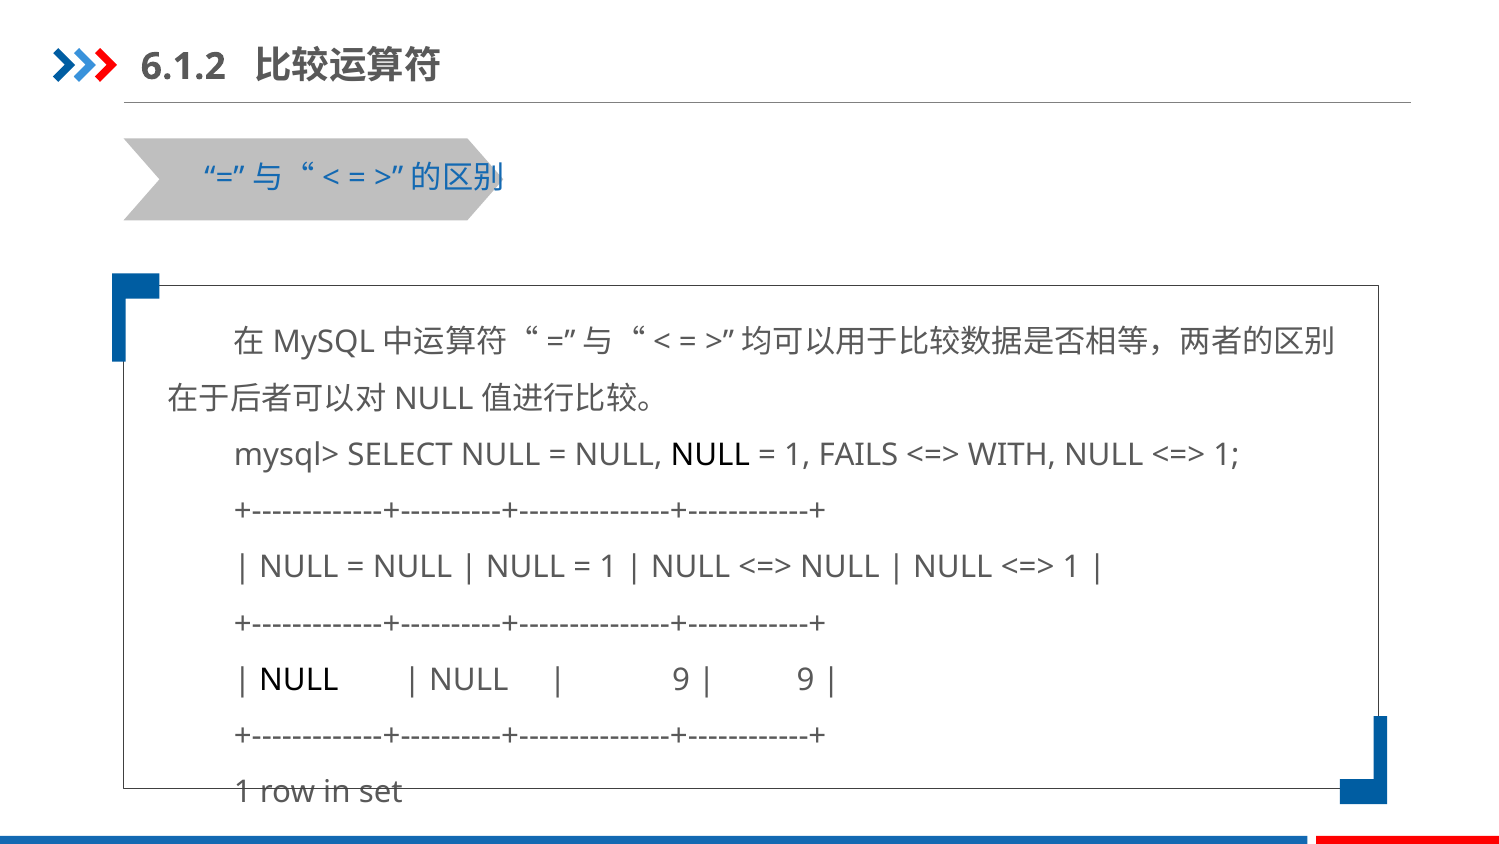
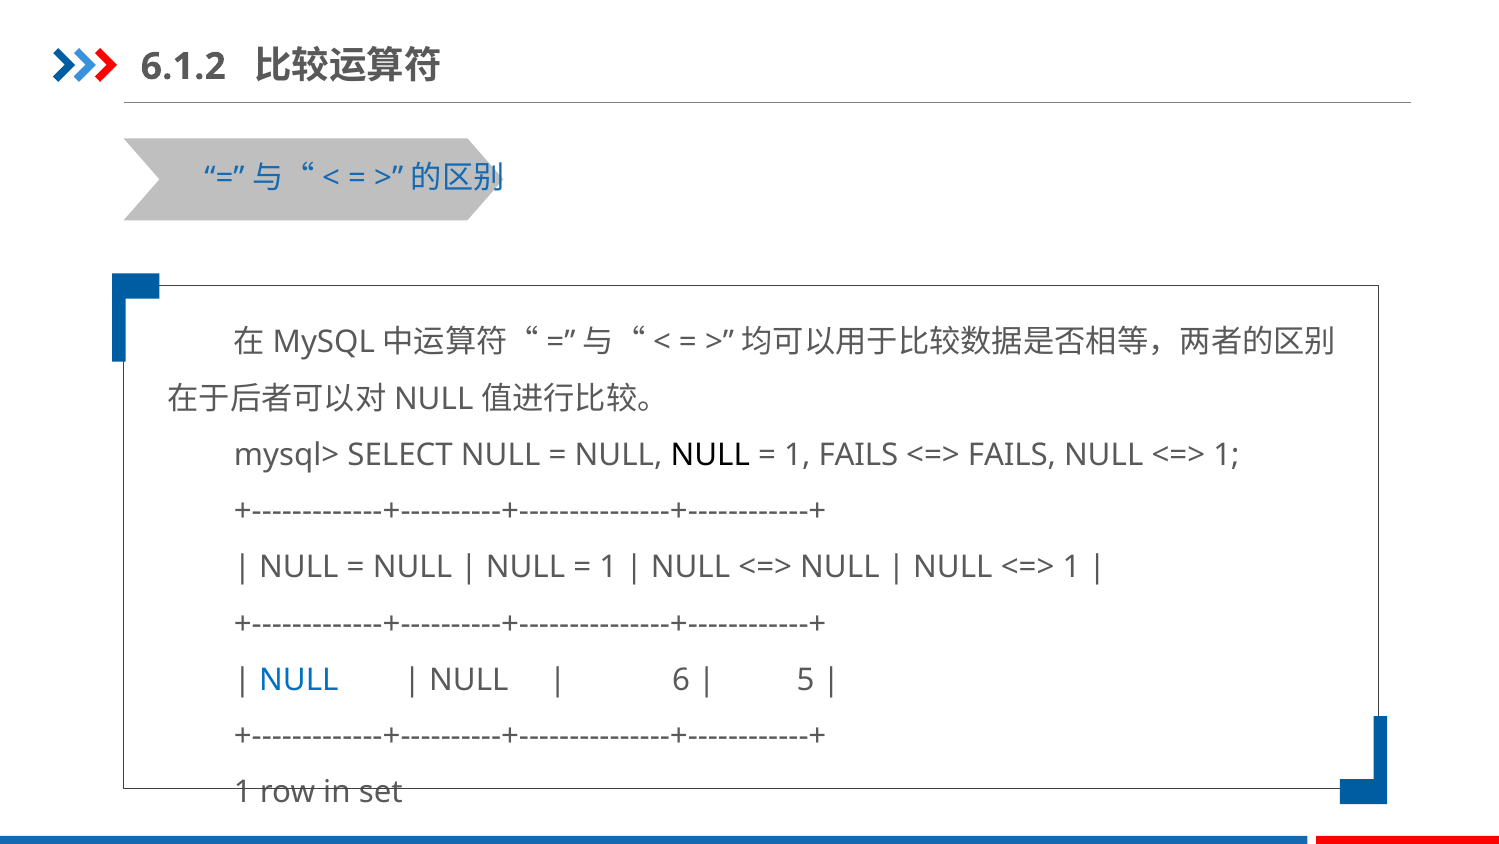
WITH: WITH -> FAILS (1012, 455)
NULL colour: black -> blue (299, 680)
9: 9 -> 6 (681, 680)
9: 9 -> 5 (806, 680)
